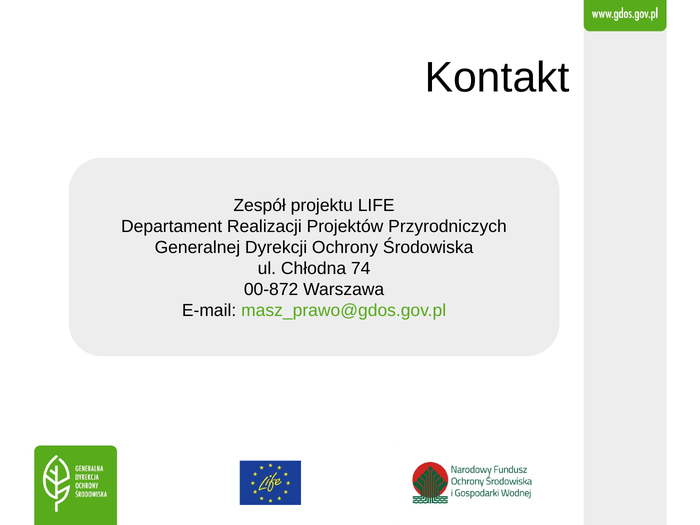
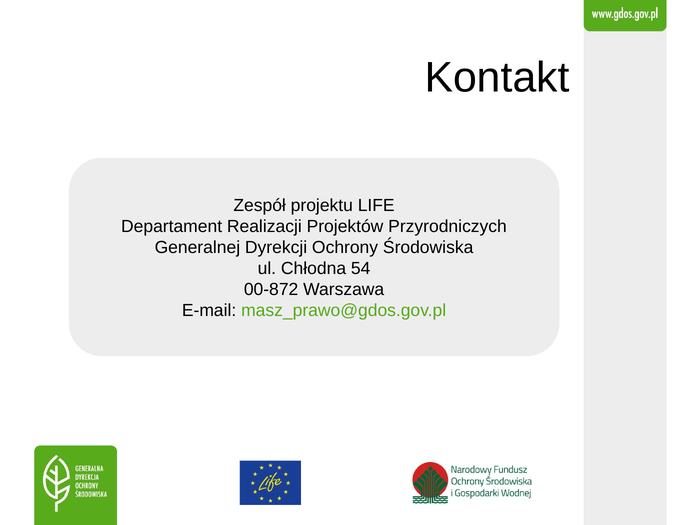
74: 74 -> 54 (361, 269)
